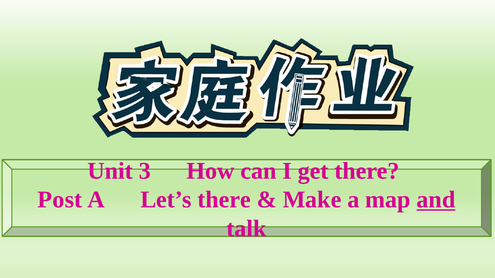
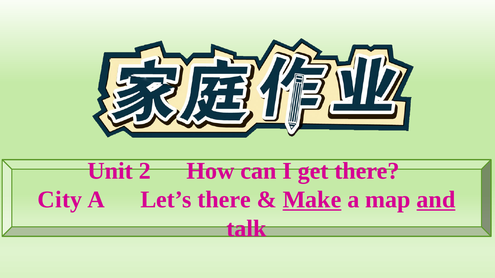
3: 3 -> 2 (145, 171)
Post: Post -> City (60, 200)
Make underline: none -> present (312, 200)
